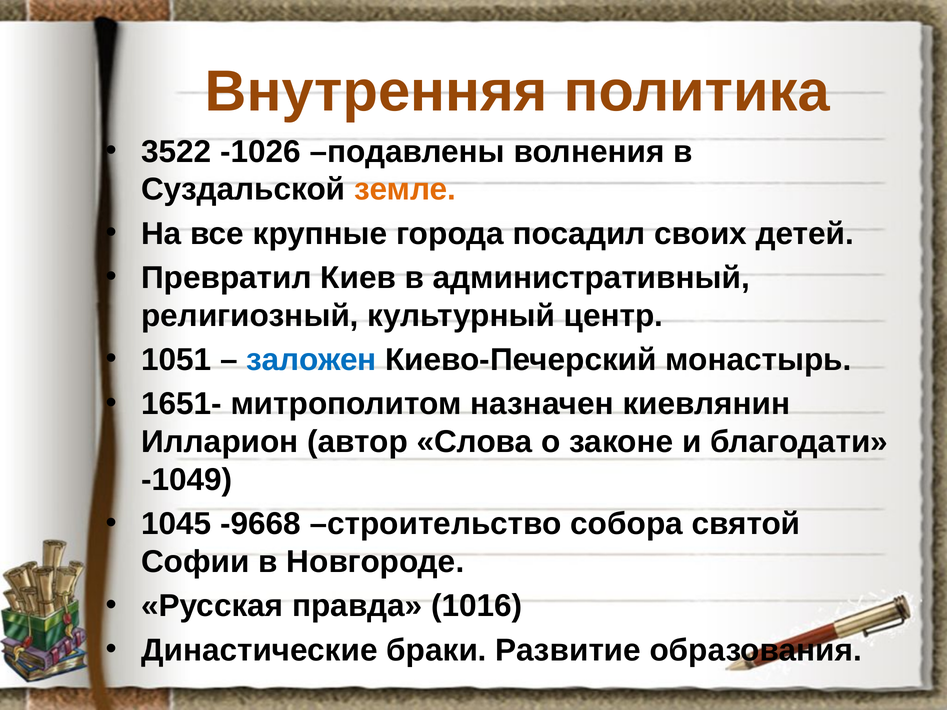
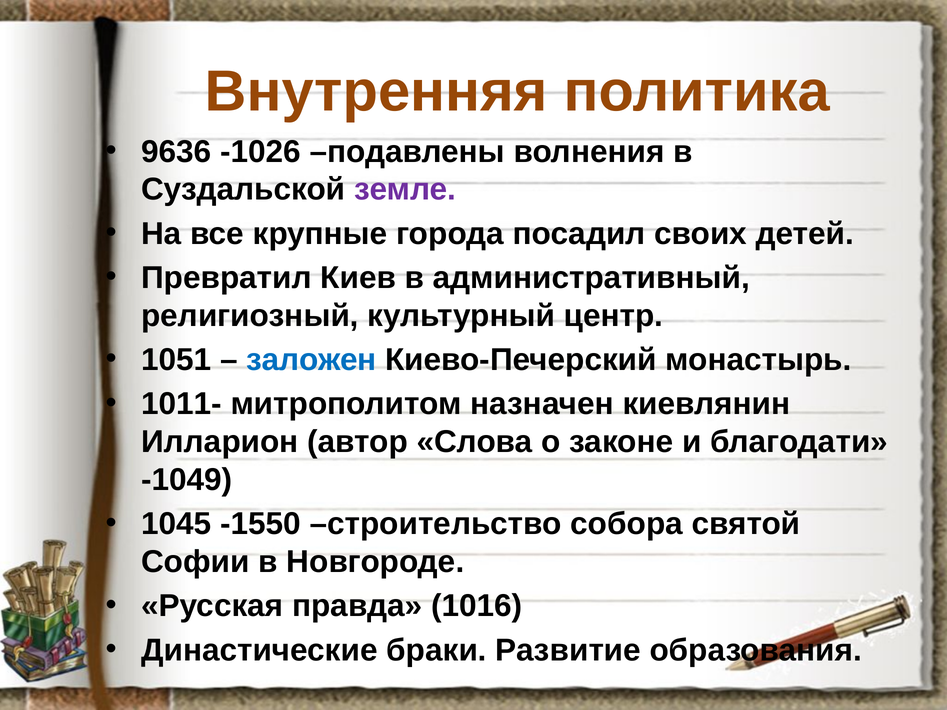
3522: 3522 -> 9636 (176, 152)
земле colour: orange -> purple (405, 190)
1651-: 1651- -> 1011- (182, 404)
-9668: -9668 -> -1550 (260, 524)
